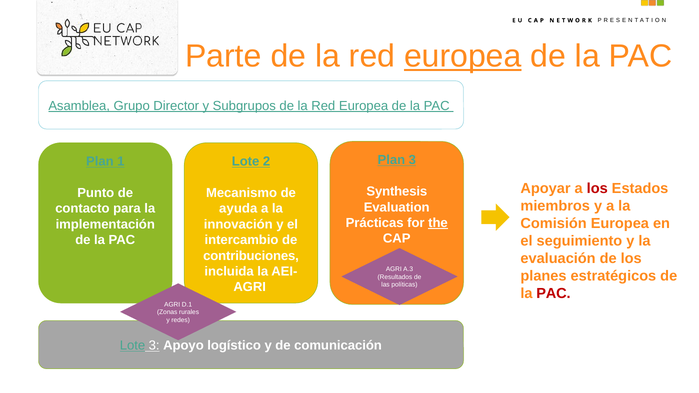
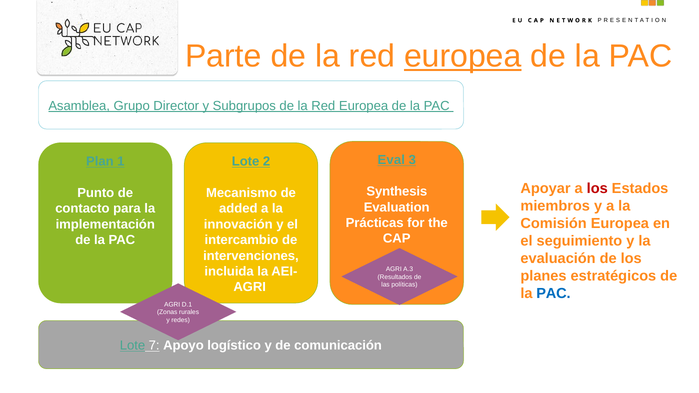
Plan: Plan -> Eval (391, 160)
ayuda: ayuda -> added (238, 209)
the underline: present -> none (438, 223)
contribuciones: contribuciones -> intervenciones (251, 256)
PAC colour: red -> blue (553, 293)
Lote 3: 3 -> 7 (154, 346)
